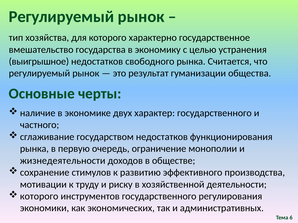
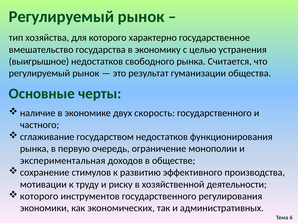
характер: характер -> скорость (155, 113)
жизнедеятельности: жизнедеятельности -> экспериментальная (63, 161)
